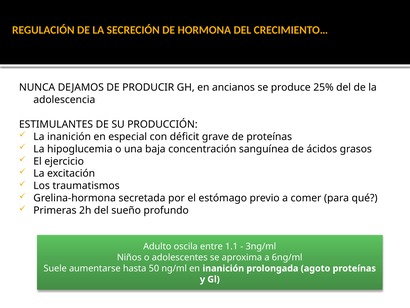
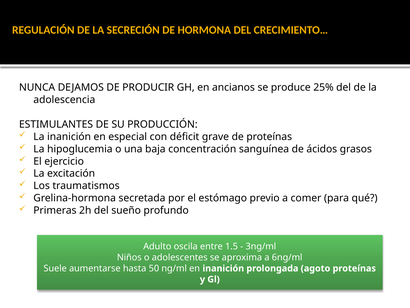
1.1: 1.1 -> 1.5 (232, 246)
